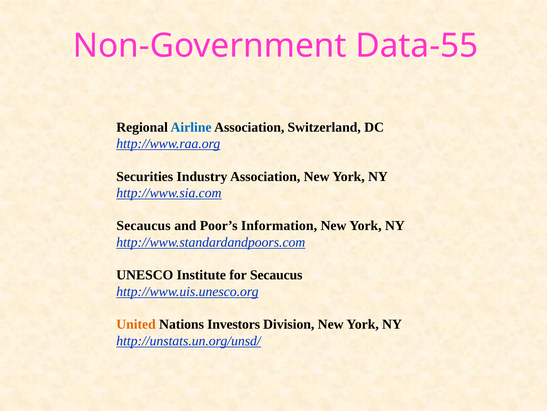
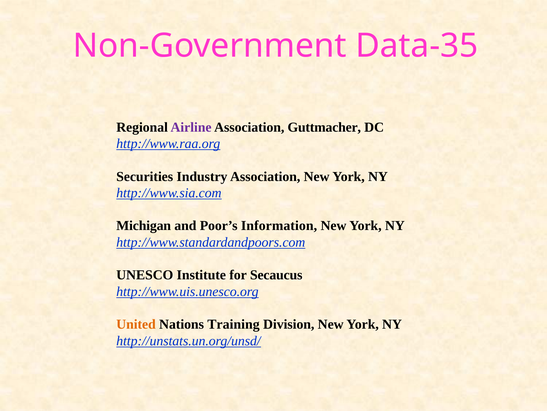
Data-55: Data-55 -> Data-35 (417, 46)
Airline colour: blue -> purple (191, 127)
Switzerland: Switzerland -> Guttmacher (324, 127)
Secaucus: Secaucus -> Michigan (144, 225)
Investors: Investors -> Training (233, 324)
